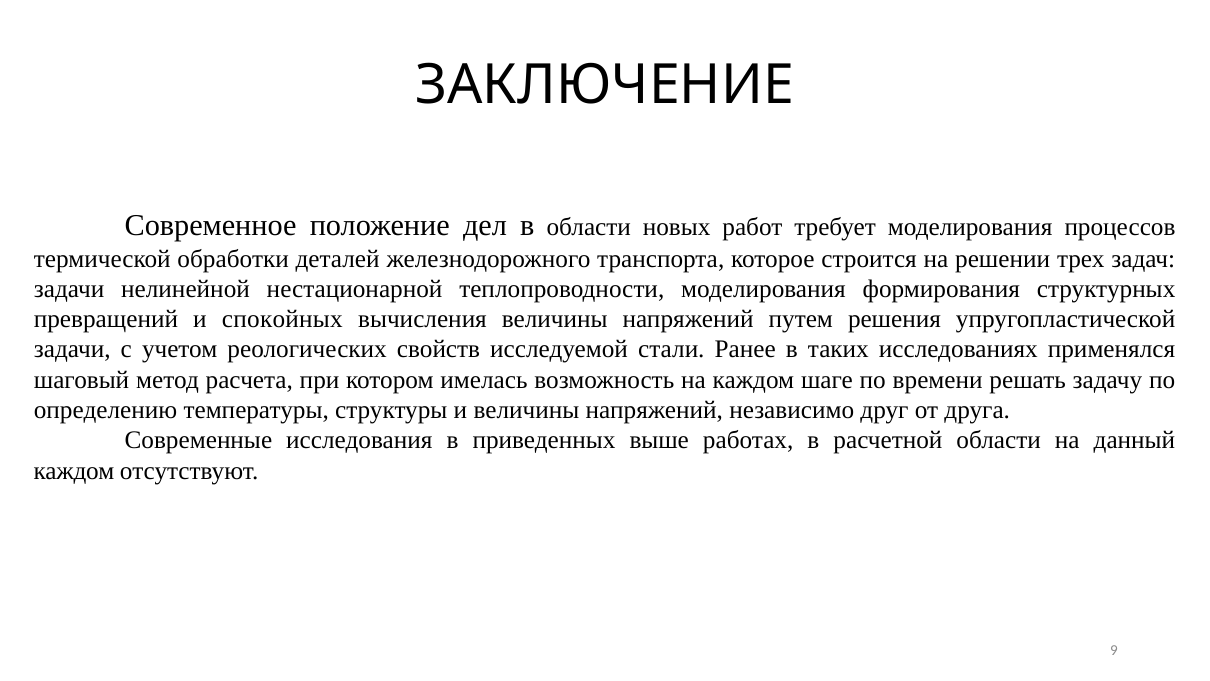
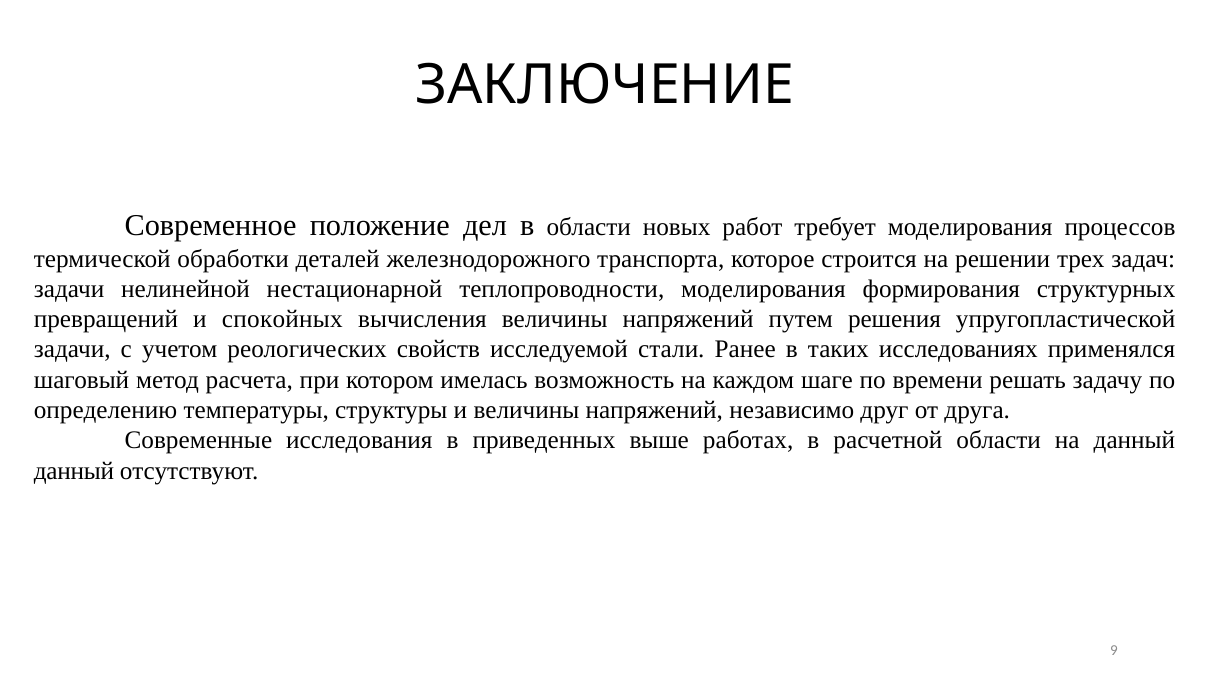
каждом: каждом -> данный (74, 470)
